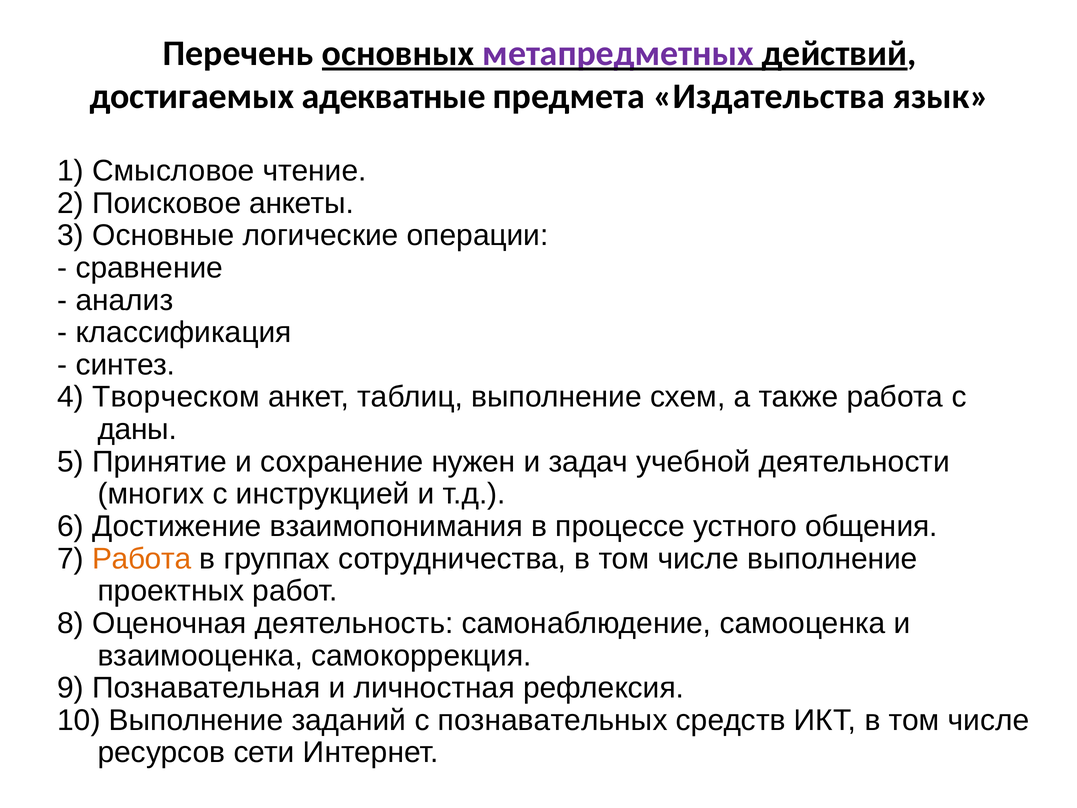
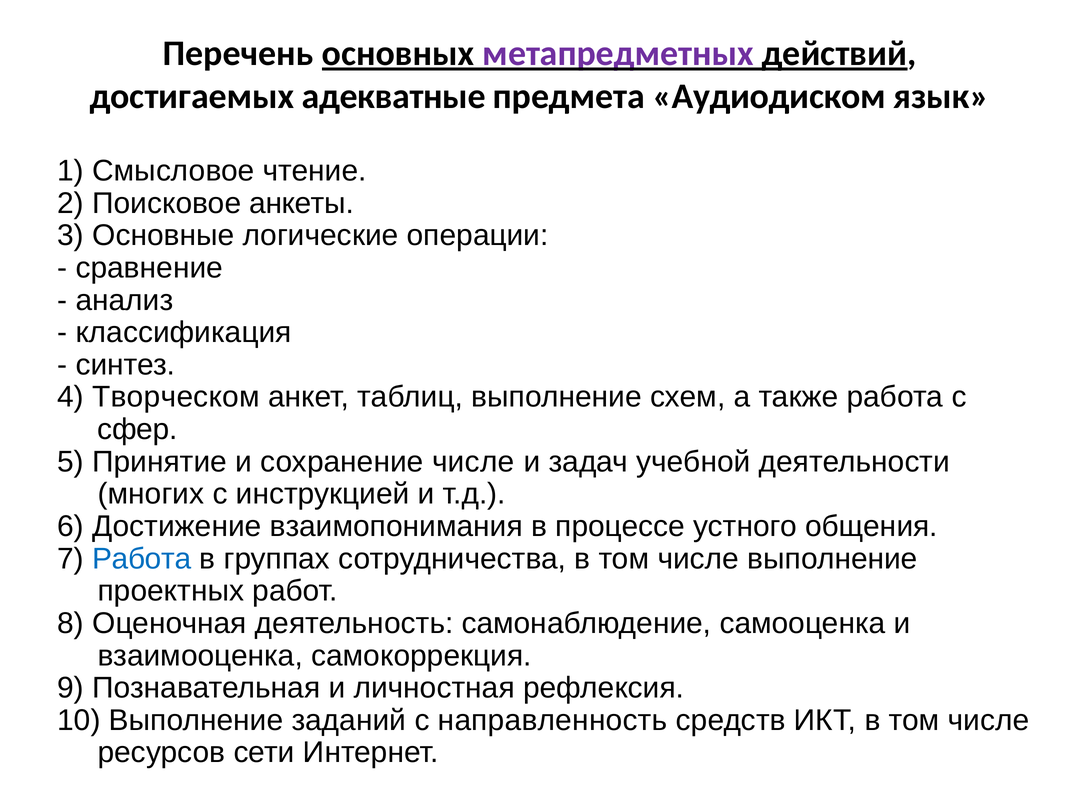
Издательства: Издательства -> Аудиодиском (769, 97)
даны: даны -> сфер (137, 429)
сохранение нужен: нужен -> числе (473, 462)
Работа colour: orange -> blue (142, 559)
познавательных: познавательных -> направленность (553, 720)
